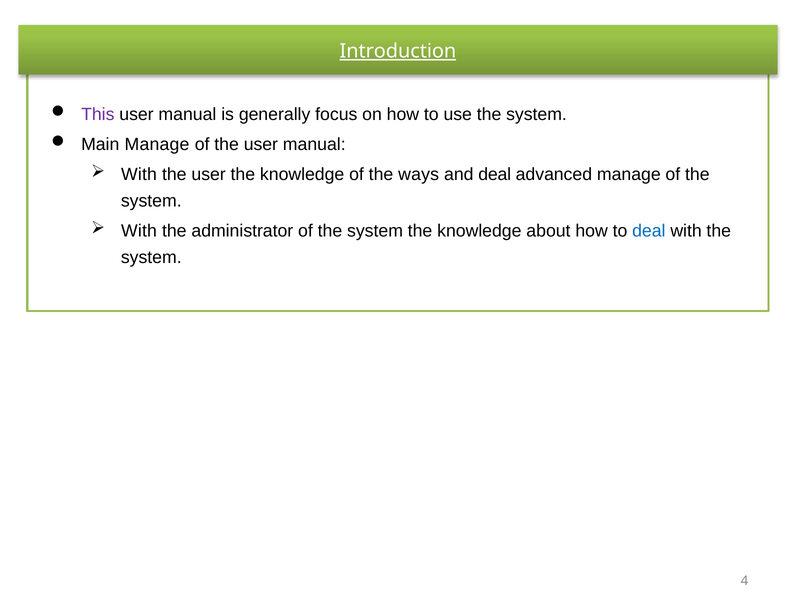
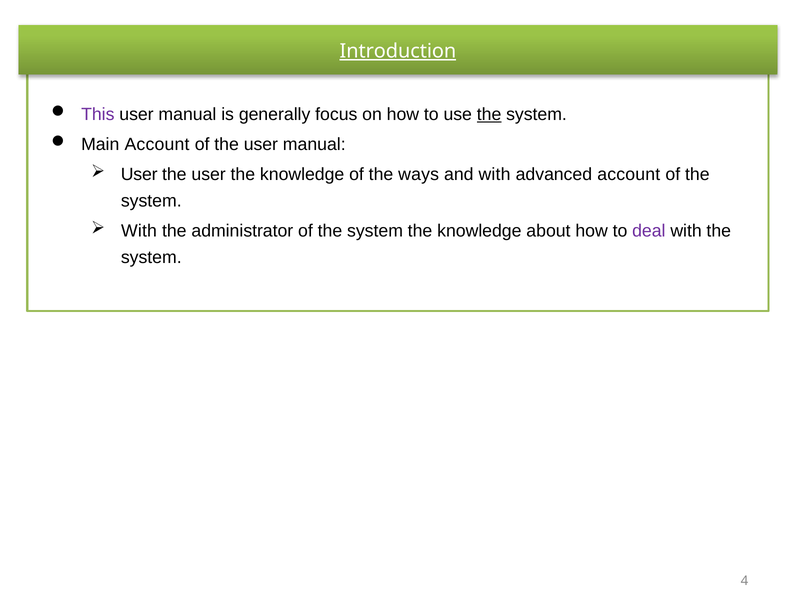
the underline: none -> present (489, 114)
Main Manage: Manage -> Account (157, 144)
With: With -> User (139, 174)
and deal: deal -> with (495, 174)
advanced manage: manage -> account (629, 174)
deal colour: blue -> purple (649, 231)
